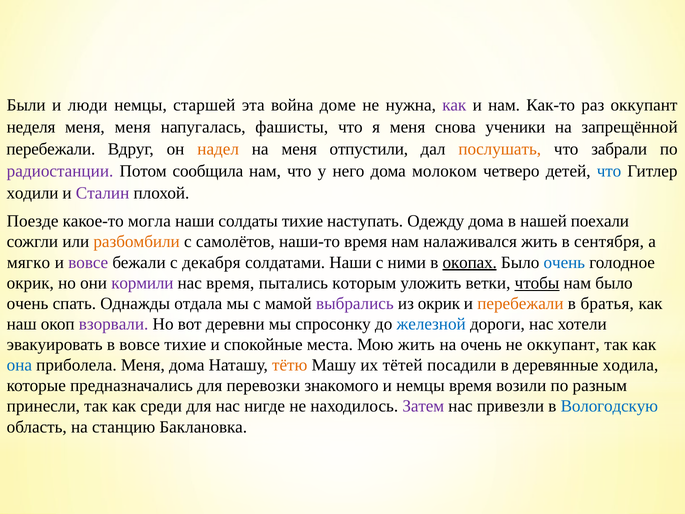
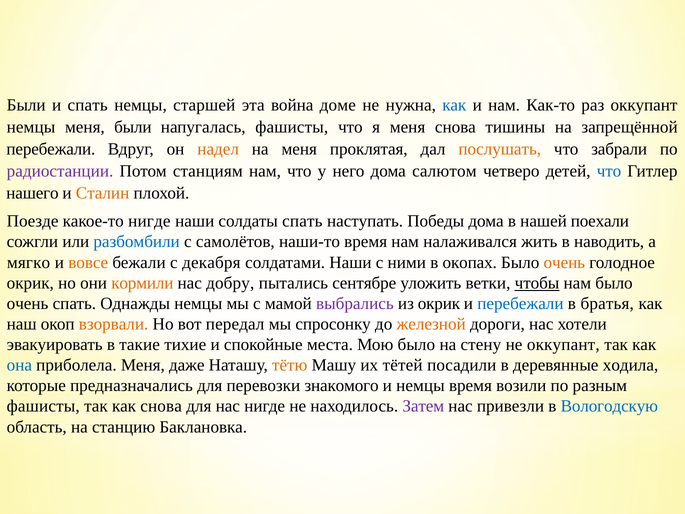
и люди: люди -> спать (88, 105)
как colour: purple -> blue (454, 105)
неделя: неделя -> немцы (31, 127)
меня меня: меня -> были (133, 127)
ученики: ученики -> тишины (515, 127)
отпустили: отпустили -> проклятая (369, 149)
сообщила: сообщила -> станциям (208, 171)
молоком: молоком -> салютом (444, 171)
ходили: ходили -> нашего (32, 193)
Сталин colour: purple -> orange (103, 193)
какое-то могла: могла -> нигде (149, 221)
солдаты тихие: тихие -> спать (302, 221)
Одежду: Одежду -> Победы (436, 221)
разбомбили colour: orange -> blue (137, 242)
сентября: сентября -> наводить (609, 242)
вовсе colour: purple -> orange (88, 262)
окопах underline: present -> none (470, 262)
очень colour: blue -> orange (564, 262)
кормили colour: purple -> orange (142, 283)
нас время: время -> добру (230, 283)
которым: которым -> сентябре (364, 283)
Однажды отдала: отдала -> немцы (198, 303)
перебежали colour: orange -> blue (520, 303)
взорвали colour: purple -> orange (114, 324)
деревни: деревни -> передал (235, 324)
железной colour: blue -> orange (431, 324)
в вовсе: вовсе -> такие (140, 344)
Мою жить: жить -> было (416, 344)
на очень: очень -> стену (481, 344)
Меня дома: дома -> даже (187, 365)
принесли: принесли -> фашисты (43, 406)
как среди: среди -> снова (161, 406)
